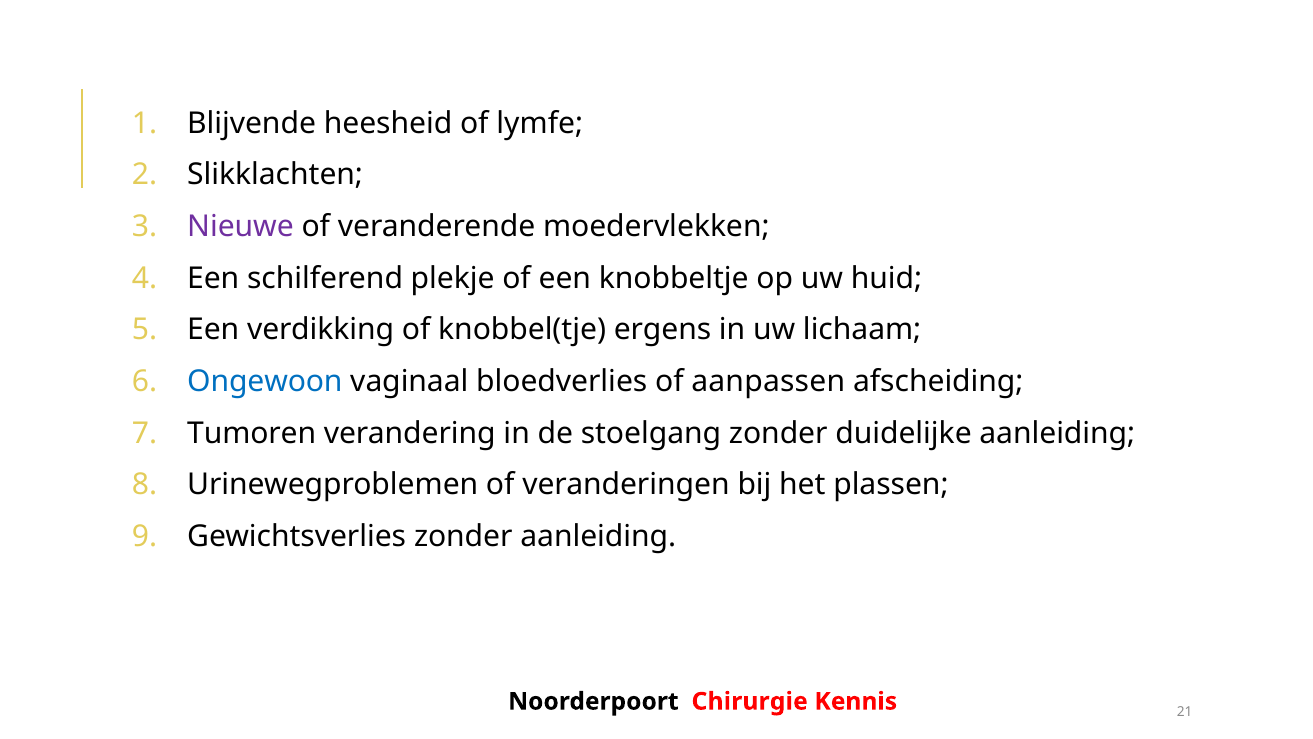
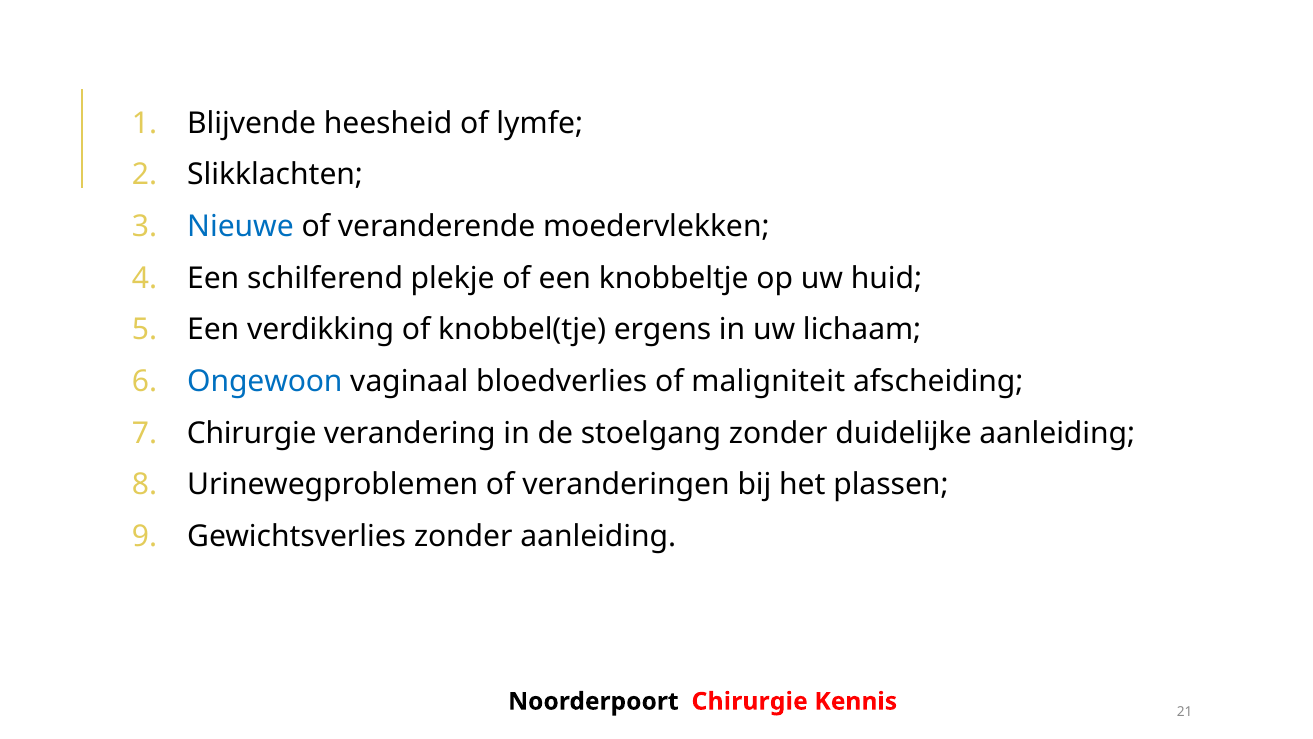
Nieuwe colour: purple -> blue (241, 226)
aanpassen: aanpassen -> maligniteit (768, 381)
Tumoren: Tumoren -> Chirurgie (252, 433)
